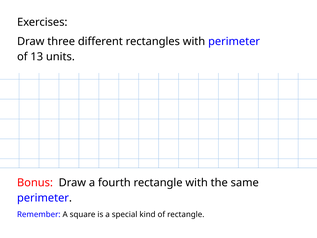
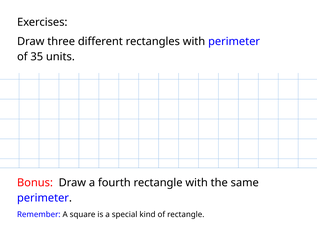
13: 13 -> 35 (37, 57)
